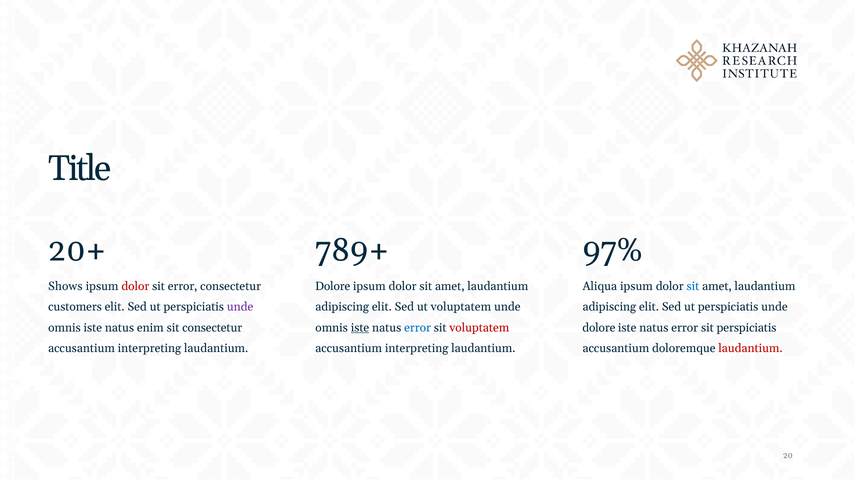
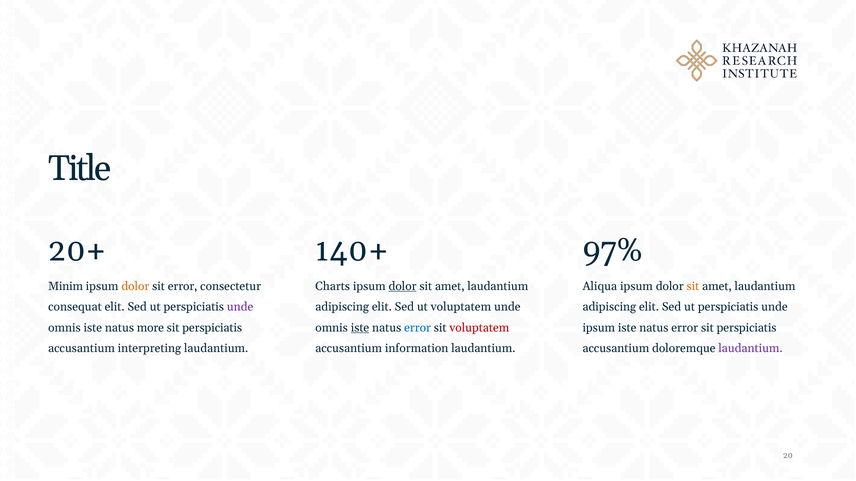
789+: 789+ -> 140+ (352, 250)
Shows: Shows -> Minim (66, 286)
dolor colour: red -> orange (135, 286)
Dolore: Dolore -> Charts (333, 286)
dolor underline: none -> present (403, 286)
sit colour: blue -> orange (693, 286)
customers: customers -> consequat (75, 307)
enim: enim -> more (150, 328)
consectetur: consectetur -> perspiciatis (212, 328)
dolore: dolore -> ipsum (599, 328)
interpreting: interpreting -> information (417, 349)
laudantium colour: red -> purple (751, 349)
